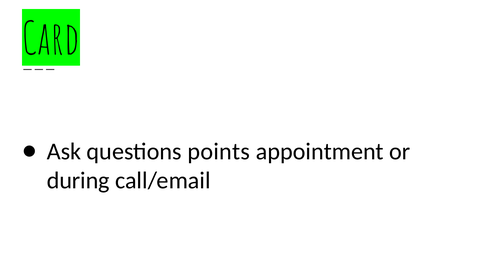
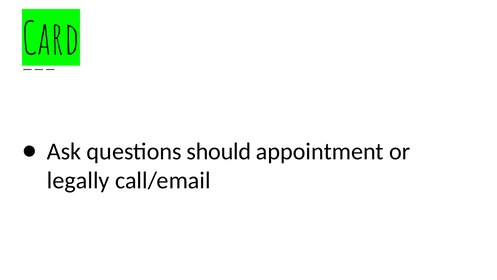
points: points -> should (219, 151)
during: during -> legally (78, 180)
